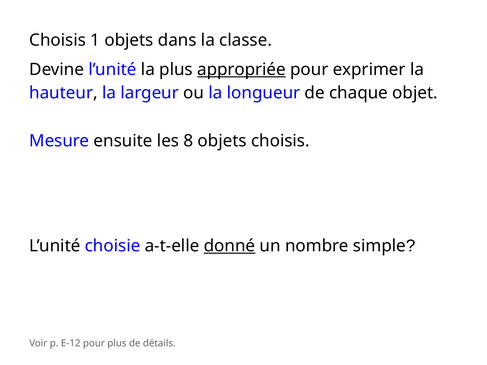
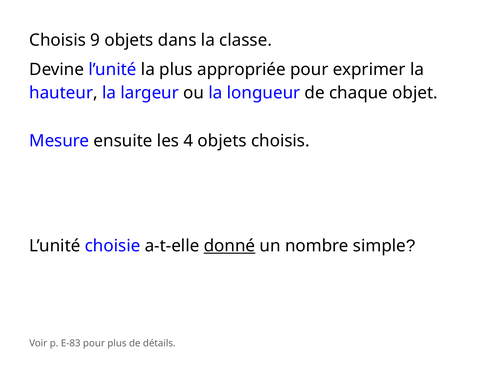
1: 1 -> 9 (95, 40)
appropriée underline: present -> none (241, 70)
8: 8 -> 4 (188, 141)
E-12: E-12 -> E-83 (71, 344)
